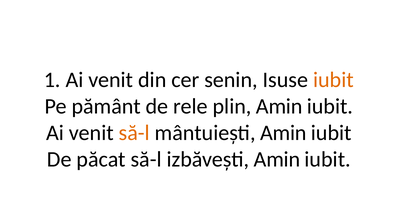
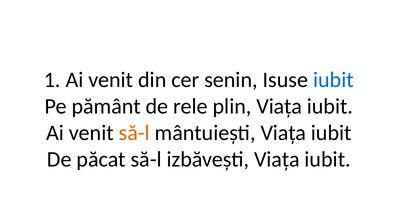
iubit colour: orange -> blue (333, 80)
plin Amin: Amin -> Viața (279, 106)
mântuiești Amin: Amin -> Viața (283, 133)
izbăvești Amin: Amin -> Viața (277, 159)
